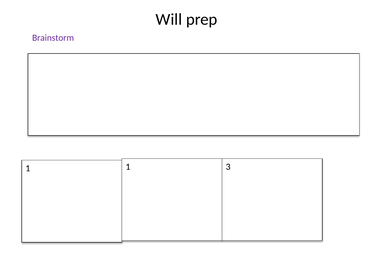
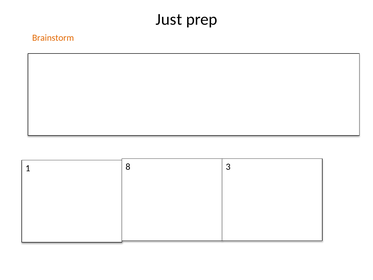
Will: Will -> Just (169, 19)
Brainstorm colour: purple -> orange (53, 38)
1 1: 1 -> 8 (128, 167)
